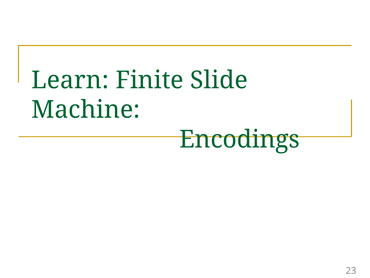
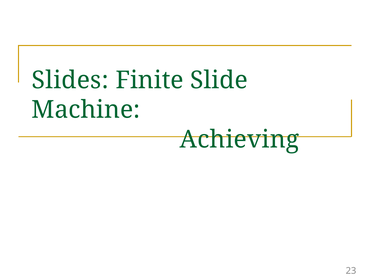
Learn: Learn -> Slides (70, 80)
Encodings: Encodings -> Achieving (239, 139)
